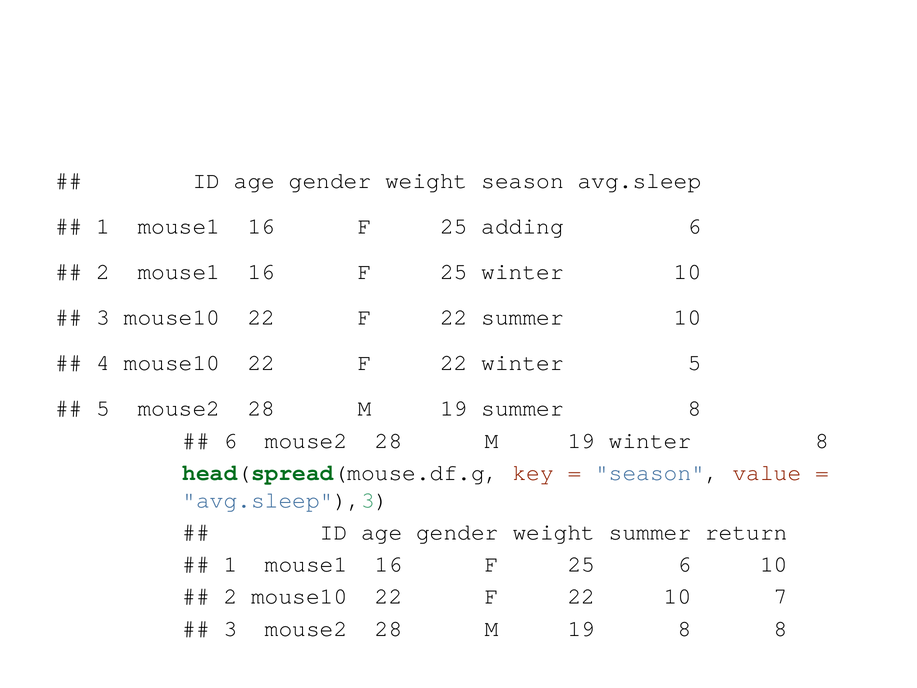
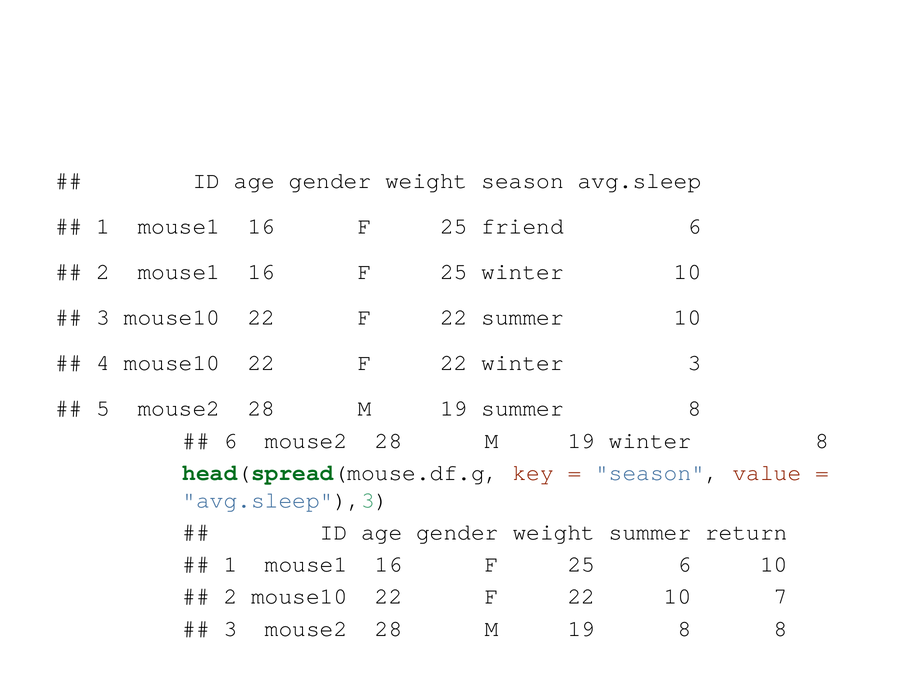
adding: adding -> friend (523, 226)
winter 5: 5 -> 3 (695, 363)
